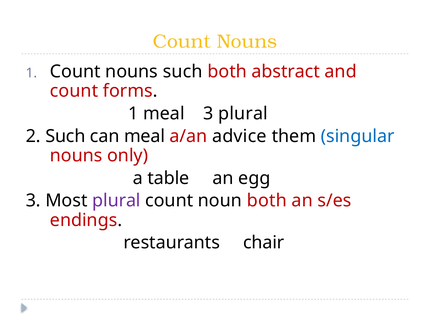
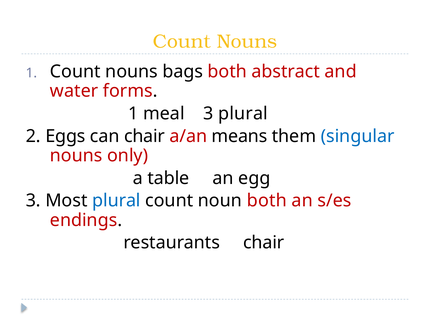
nouns such: such -> bags (183, 71)
count: count -> water (74, 91)
2 Such: Such -> Eggs (65, 136)
can meal: meal -> chair (145, 136)
advice: advice -> means (240, 136)
plural colour: purple -> blue (116, 200)
